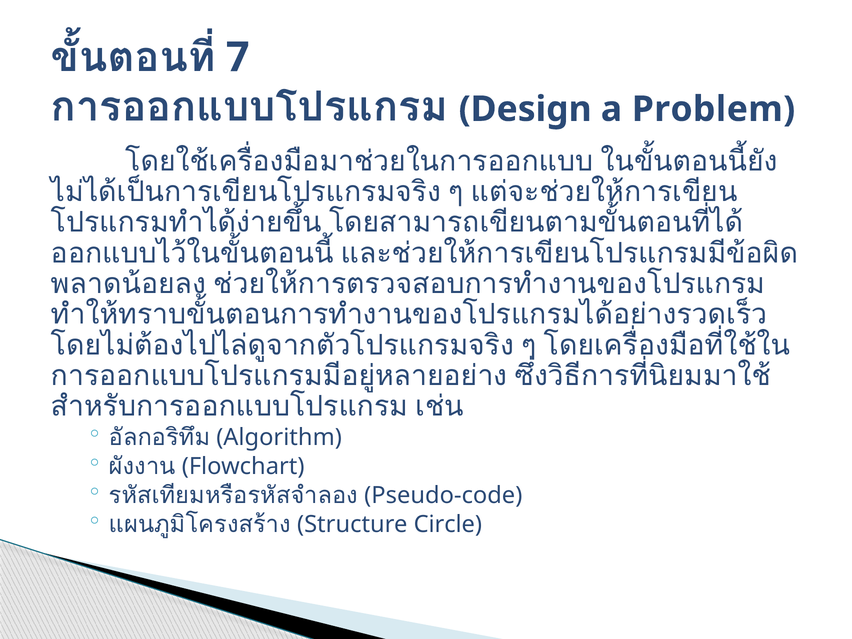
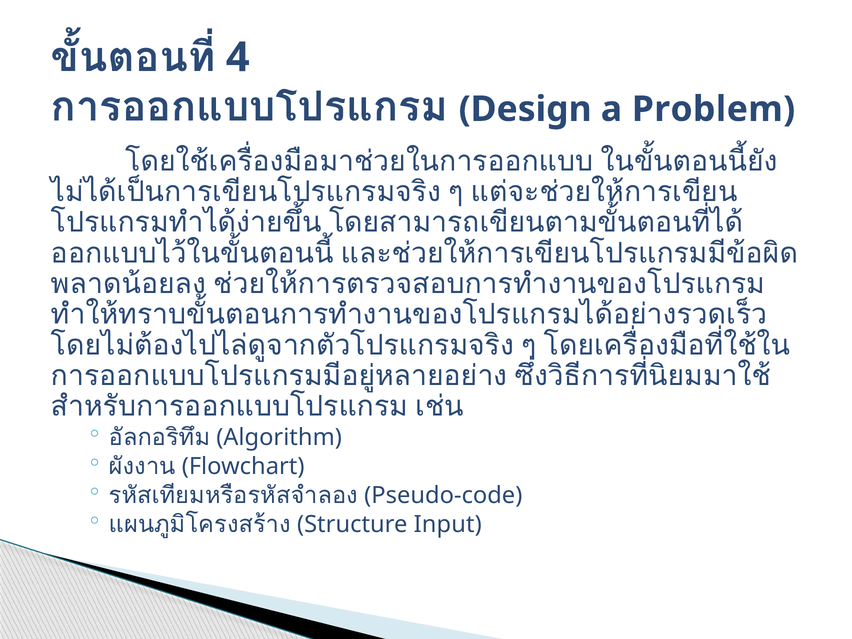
7: 7 -> 4 (238, 58)
Circle: Circle -> Input (448, 524)
